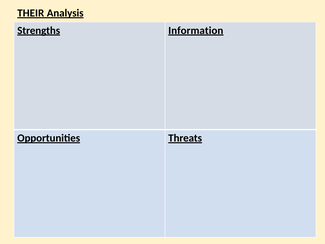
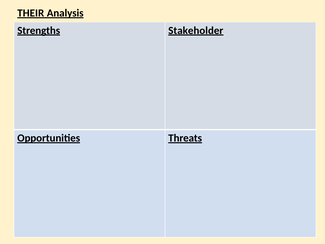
Information: Information -> Stakeholder (196, 30)
